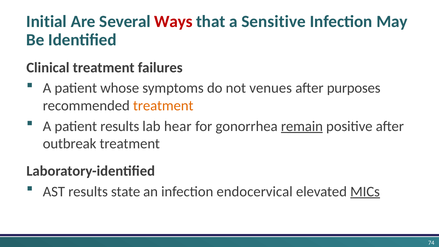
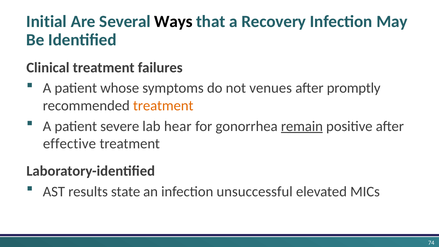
Ways colour: red -> black (173, 22)
Sensitive: Sensitive -> Recovery (274, 22)
purposes: purposes -> promptly (354, 88)
patient results: results -> severe (120, 126)
outbreak: outbreak -> effective (69, 144)
endocervical: endocervical -> unsuccessful (255, 191)
MICs underline: present -> none (365, 191)
